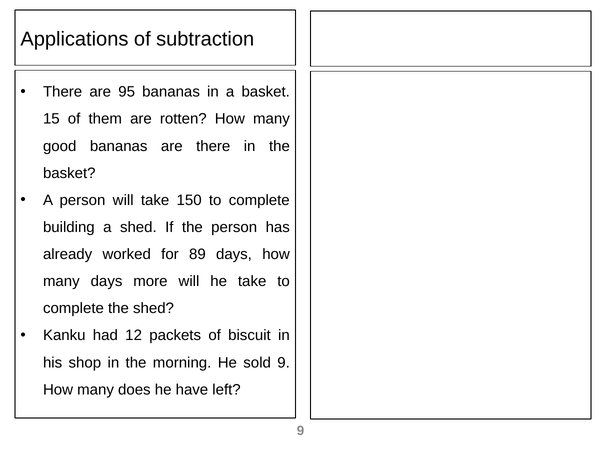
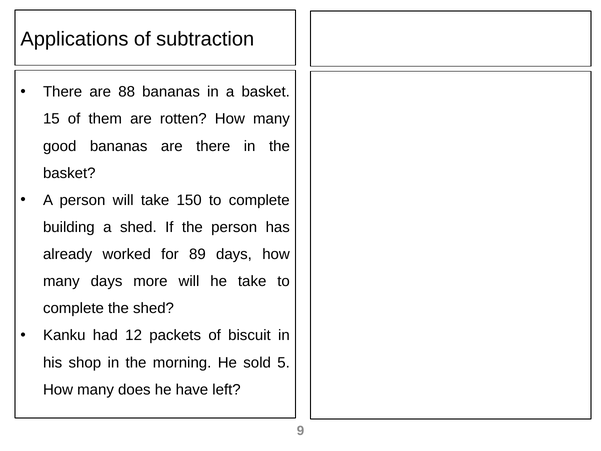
95: 95 -> 88 (127, 92)
sold 9: 9 -> 5 (284, 362)
